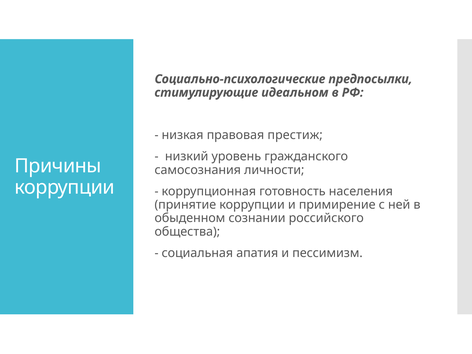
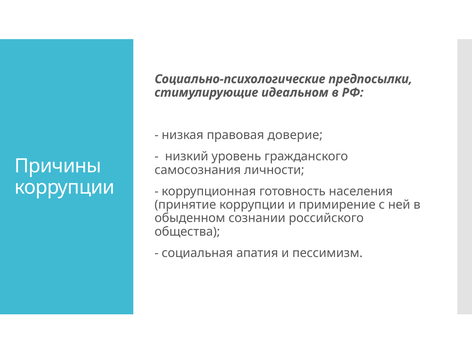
престиж: престиж -> доверие (295, 135)
